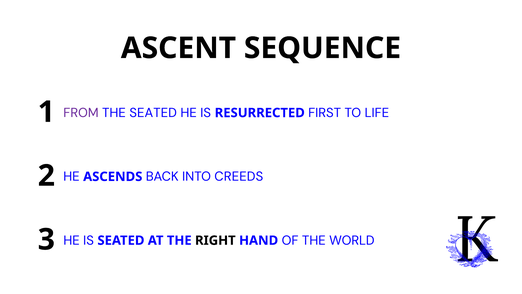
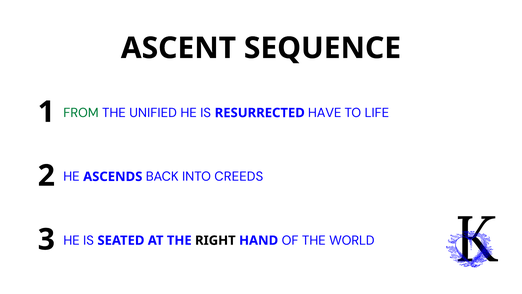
FROM colour: purple -> green (81, 113)
THE SEATED: SEATED -> UNIFIED (153, 113)
FIRST: FIRST -> HAVE (325, 113)
